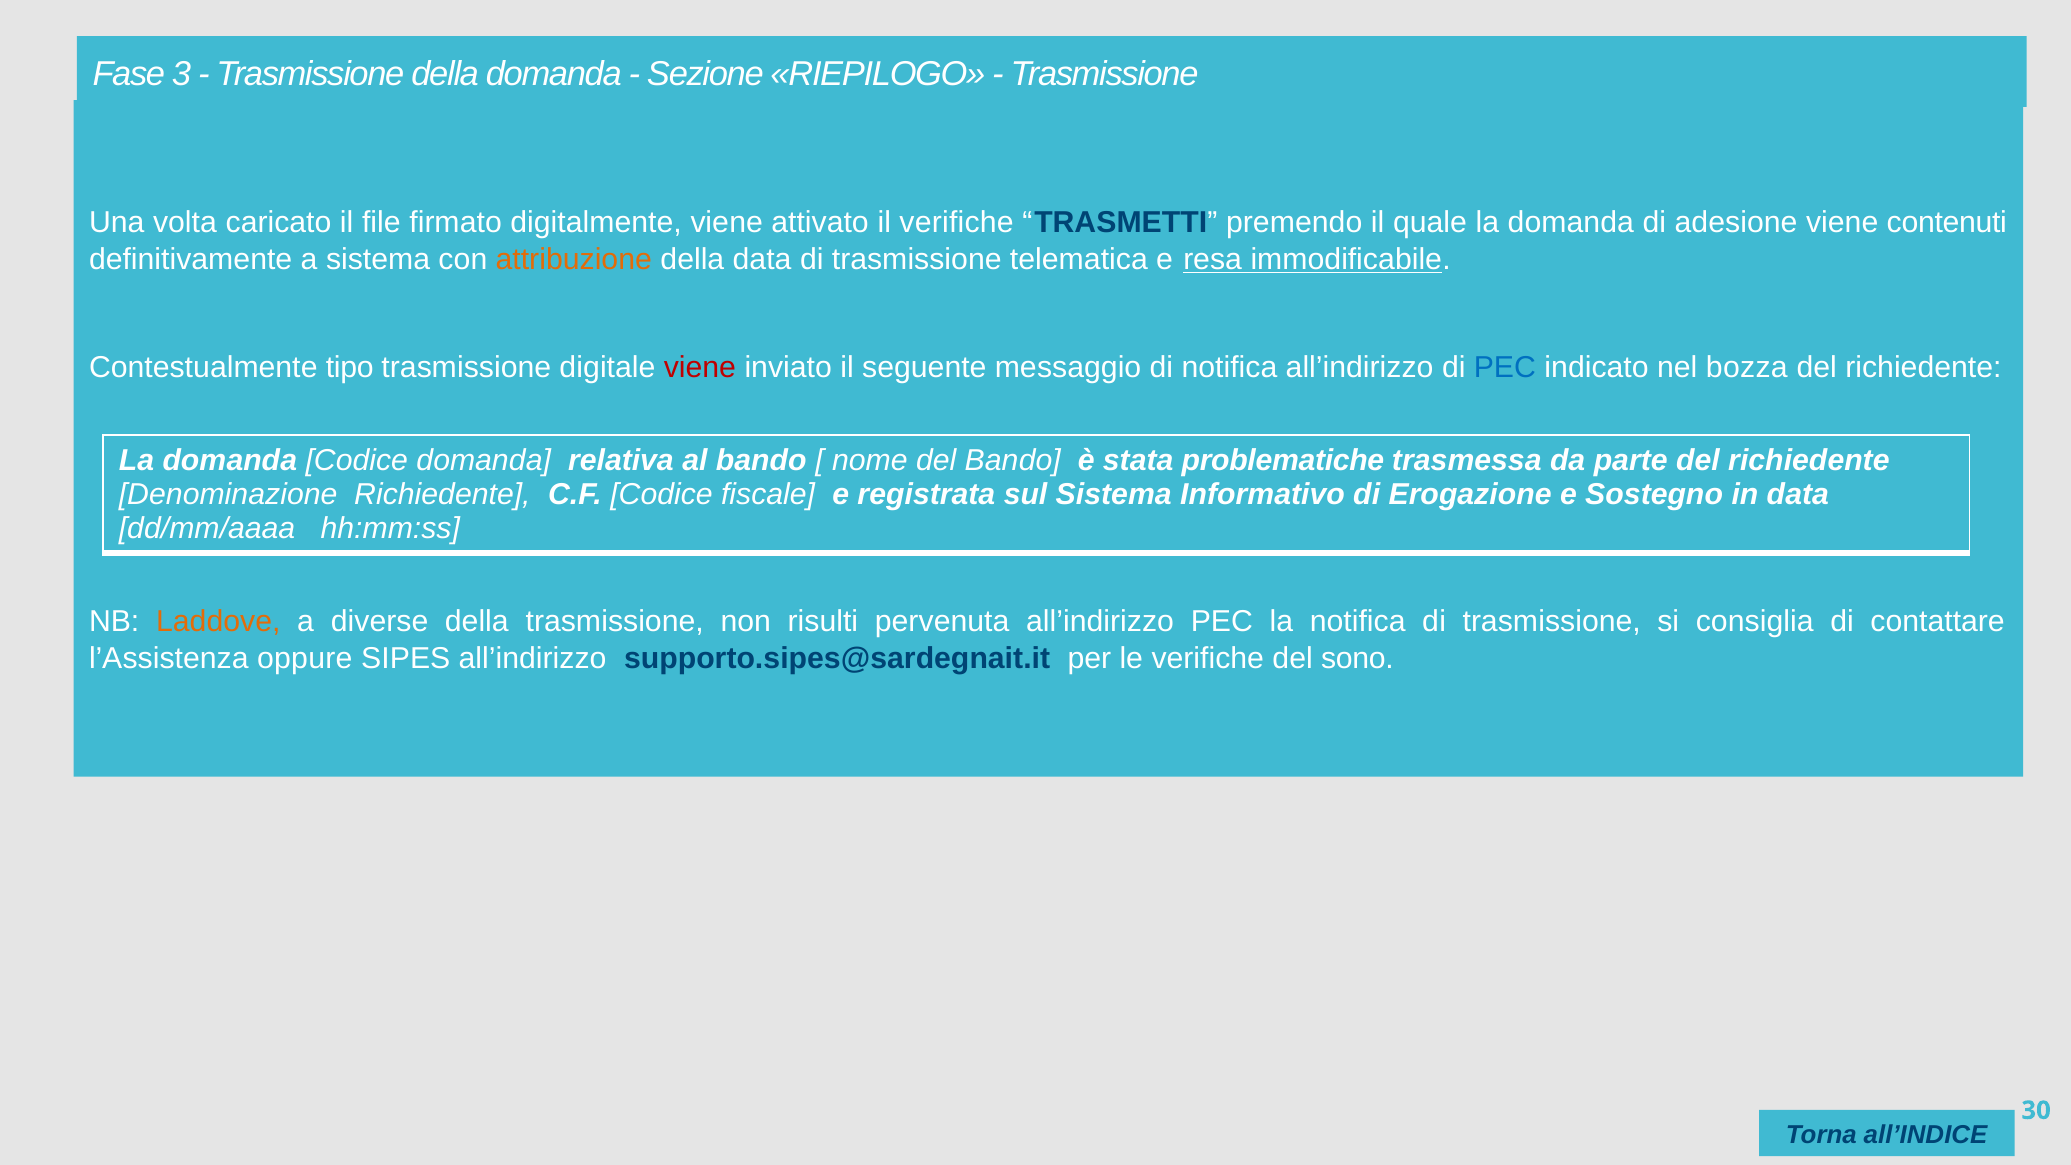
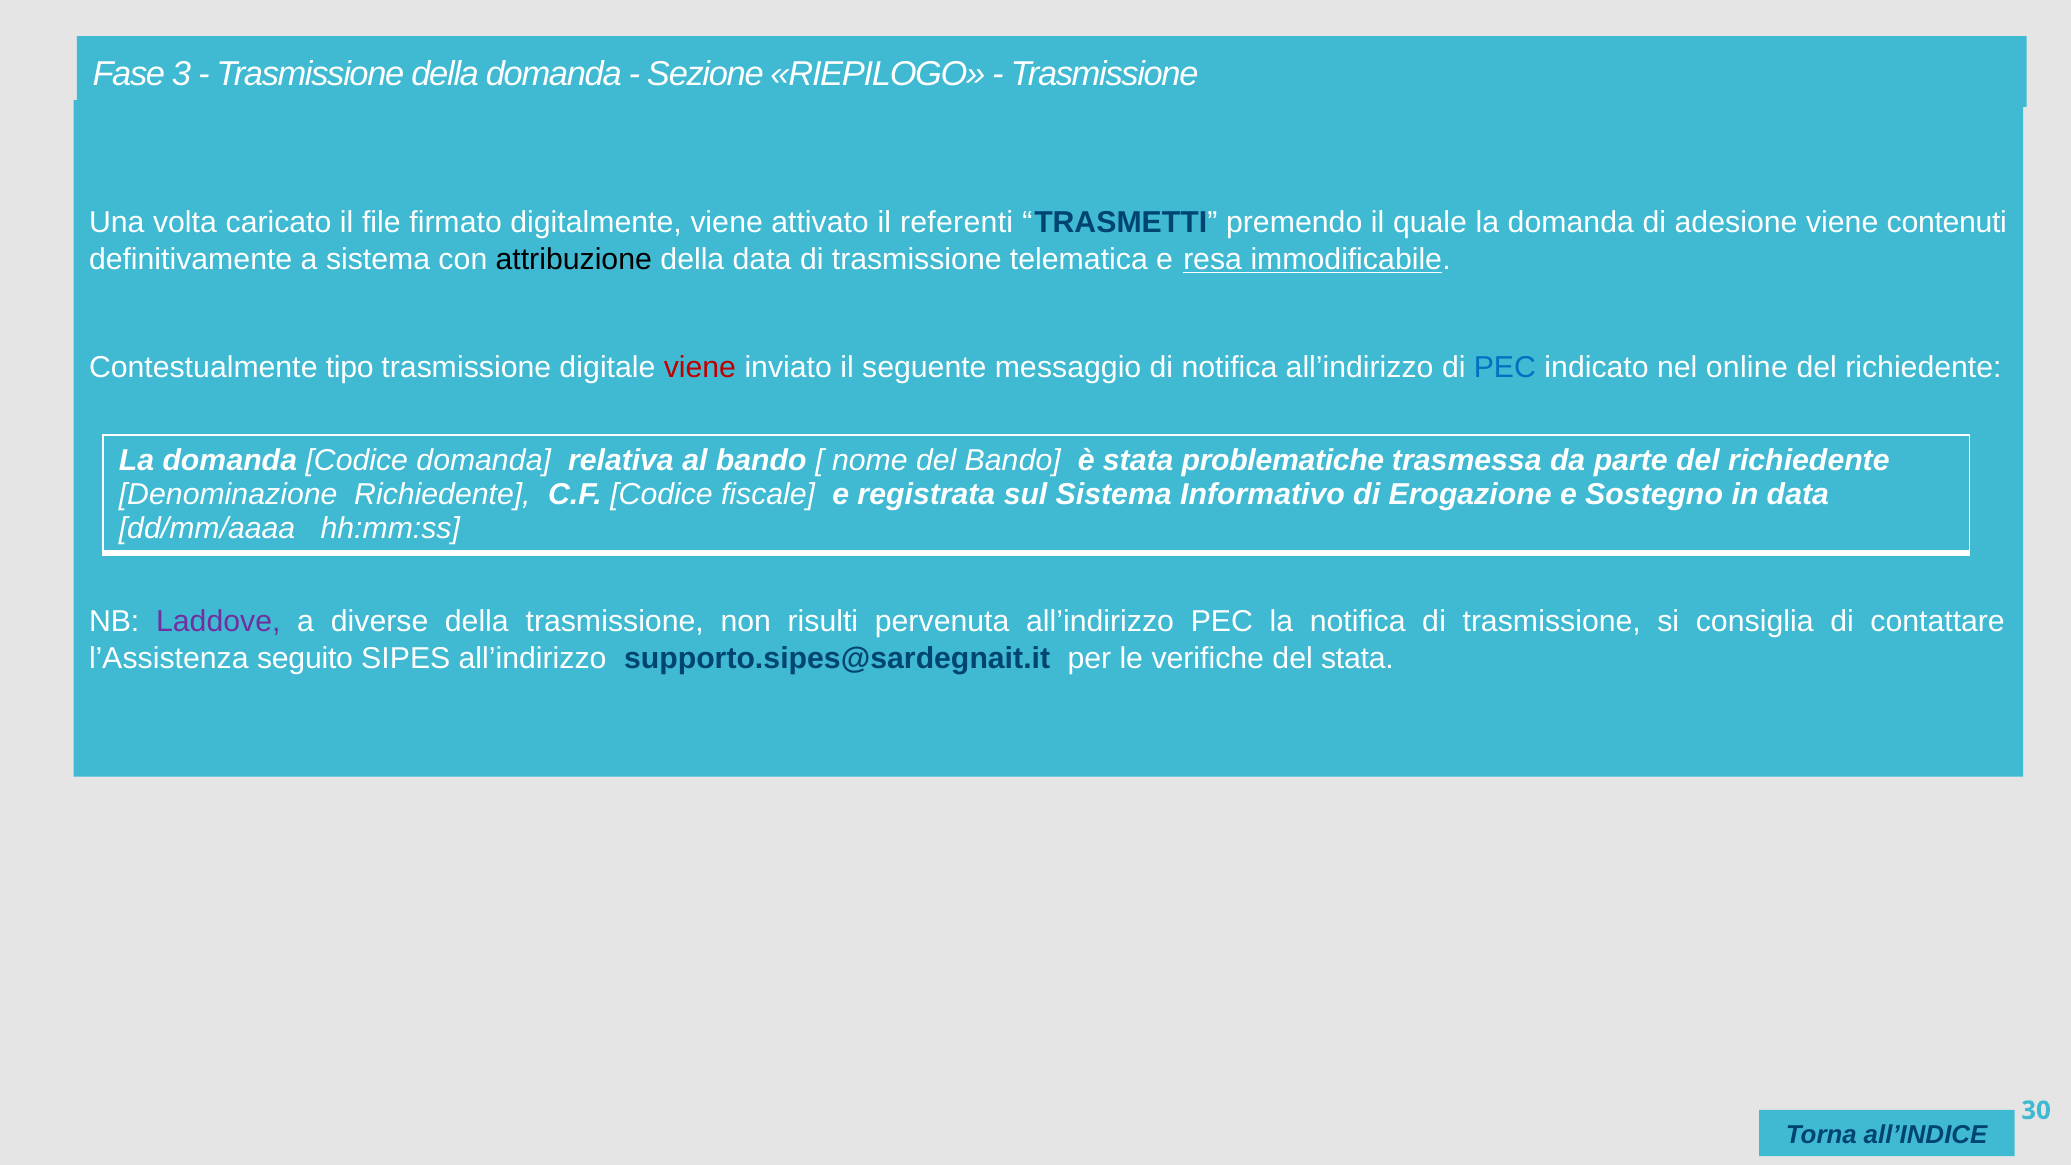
il verifiche: verifiche -> referenti (957, 223)
attribuzione colour: orange -> black (574, 259)
bozza: bozza -> online (1747, 368)
Laddove colour: orange -> purple (218, 622)
oppure: oppure -> seguito (305, 658)
del sono: sono -> stata (1357, 658)
